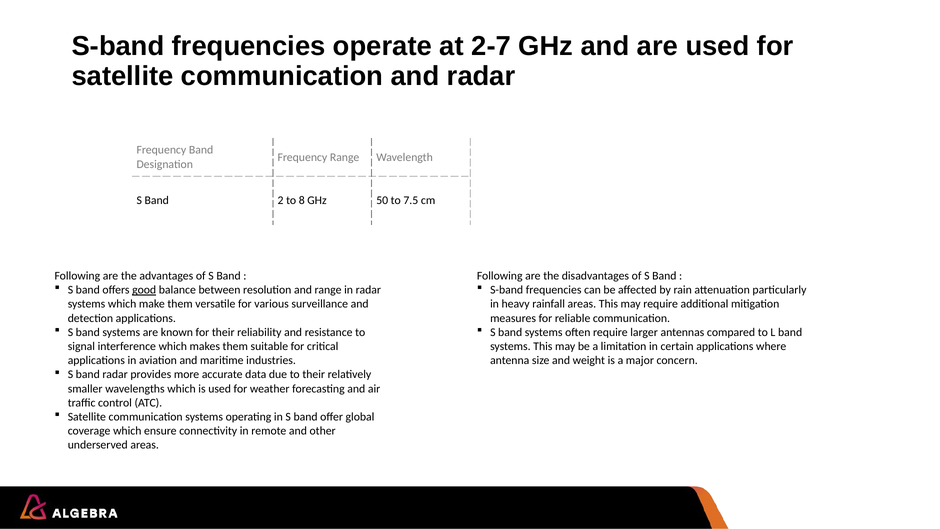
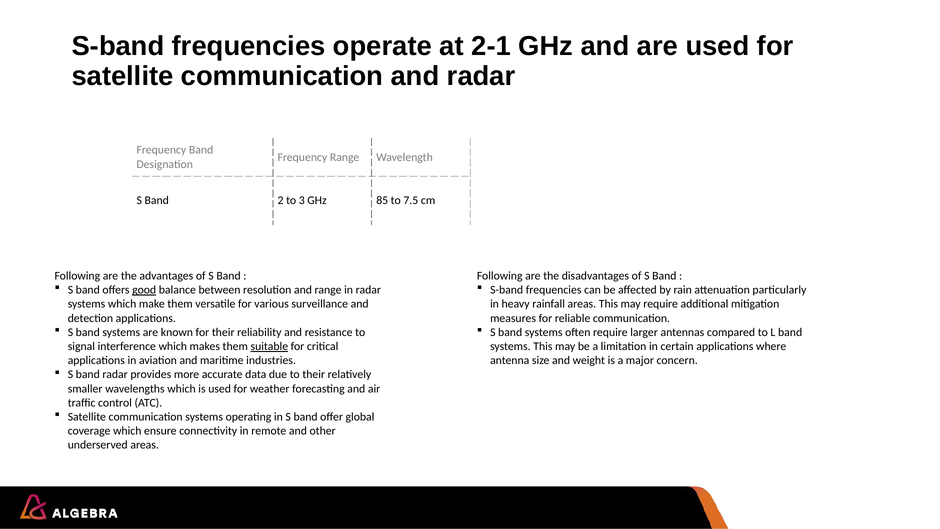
2-7: 2-7 -> 2-1 (491, 46)
8: 8 -> 3 (302, 200)
50: 50 -> 85 (382, 200)
suitable underline: none -> present (269, 346)
